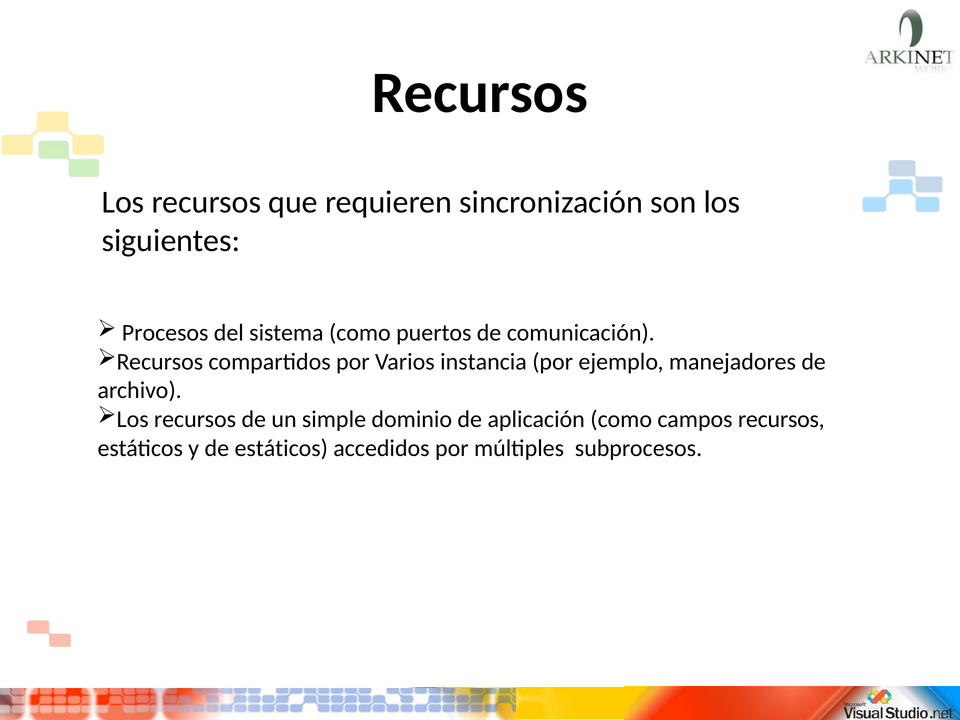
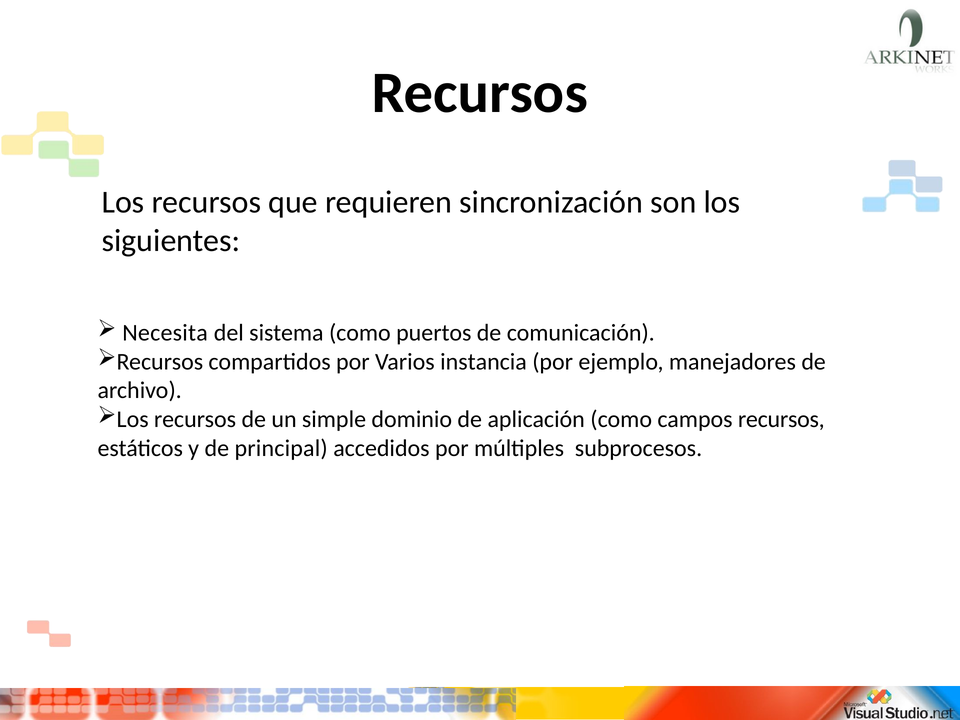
Procesos: Procesos -> Necesita (165, 333)
de estáticos: estáticos -> principal (281, 448)
